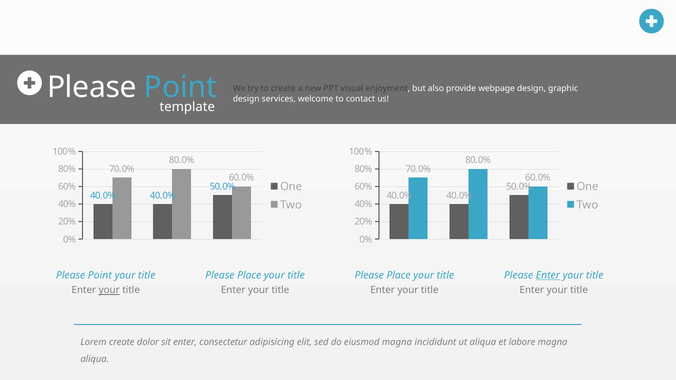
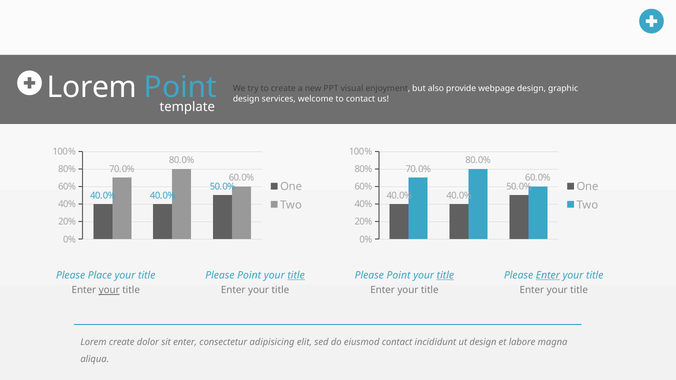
Please: Please -> Lorem (92, 87)
Point: Point -> Place (100, 275)
Place: Place -> Point (249, 275)
title underline: none -> present (296, 275)
Place: Place -> Point (399, 275)
title underline: none -> present (445, 275)
eiusmod magna: magna -> contact (397, 343)
ut aliqua: aliqua -> design (483, 343)
